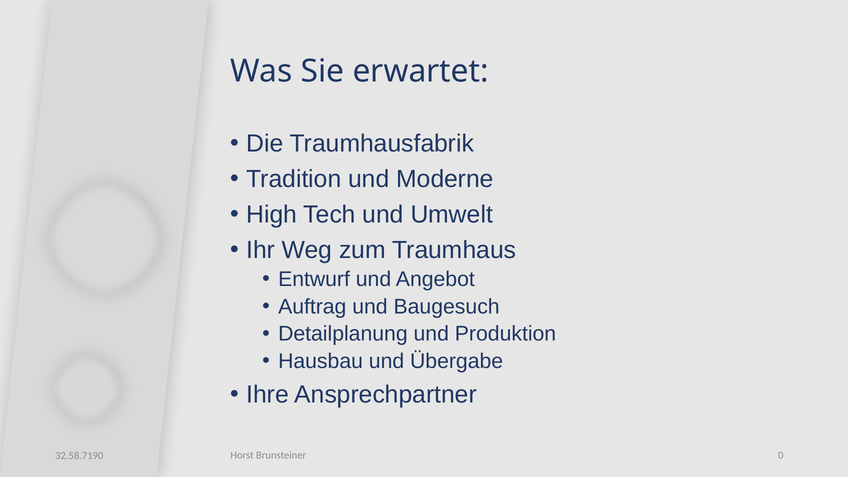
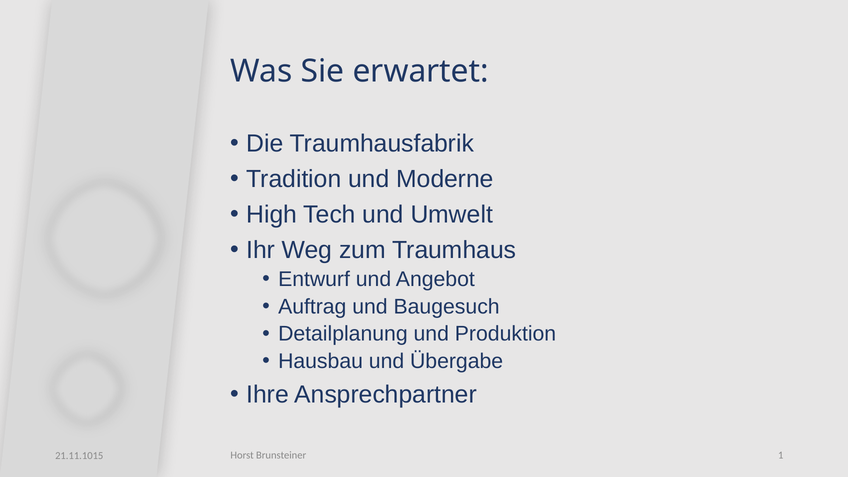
0: 0 -> 1 (781, 455)
32.58.7190: 32.58.7190 -> 21.11.1015 (79, 456)
